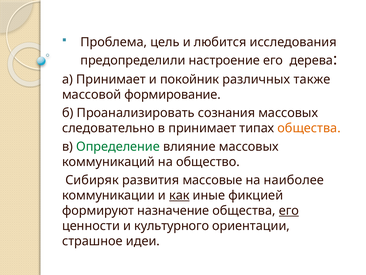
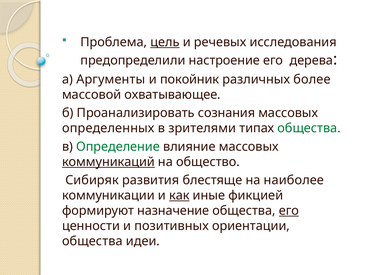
цель underline: none -> present (165, 42)
любится: любится -> речевых (220, 42)
а Принимает: Принимает -> Аргументы (111, 79)
также: также -> более (312, 79)
формирование: формирование -> охватывающее (173, 94)
следовательно: следовательно -> определенных (108, 128)
в принимает: принимает -> зрителями (202, 128)
общества colour: orange -> green (309, 128)
коммуникаций underline: none -> present (108, 162)
массовые: массовые -> блестяще (212, 180)
культурного: культурного -> позитивных (172, 226)
страшное: страшное -> общества (92, 241)
